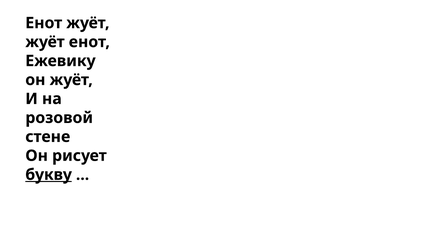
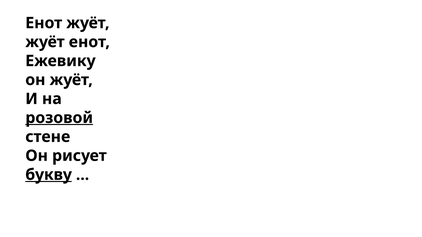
розовой underline: none -> present (59, 118)
